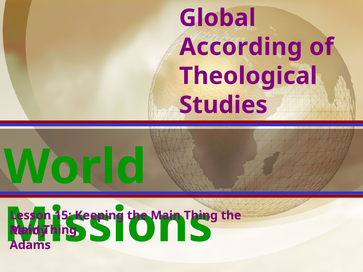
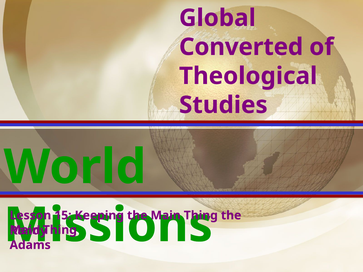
According: According -> Converted (241, 47)
